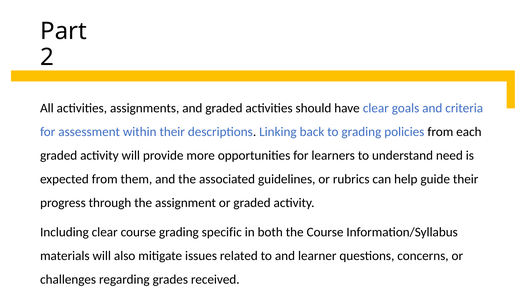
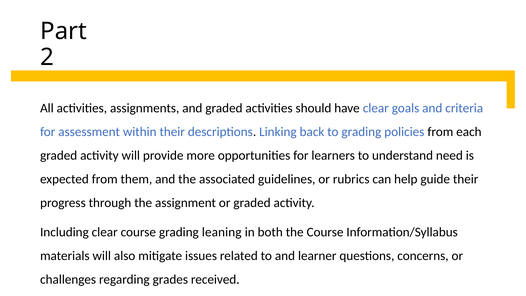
specific: specific -> leaning (222, 232)
